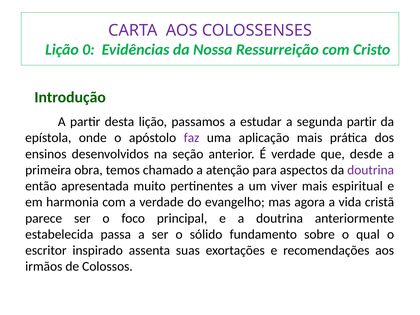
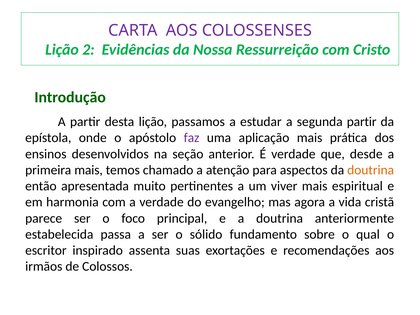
0: 0 -> 2 (88, 50)
primeira obra: obra -> mais (89, 170)
doutrina colour: purple -> orange (371, 170)
